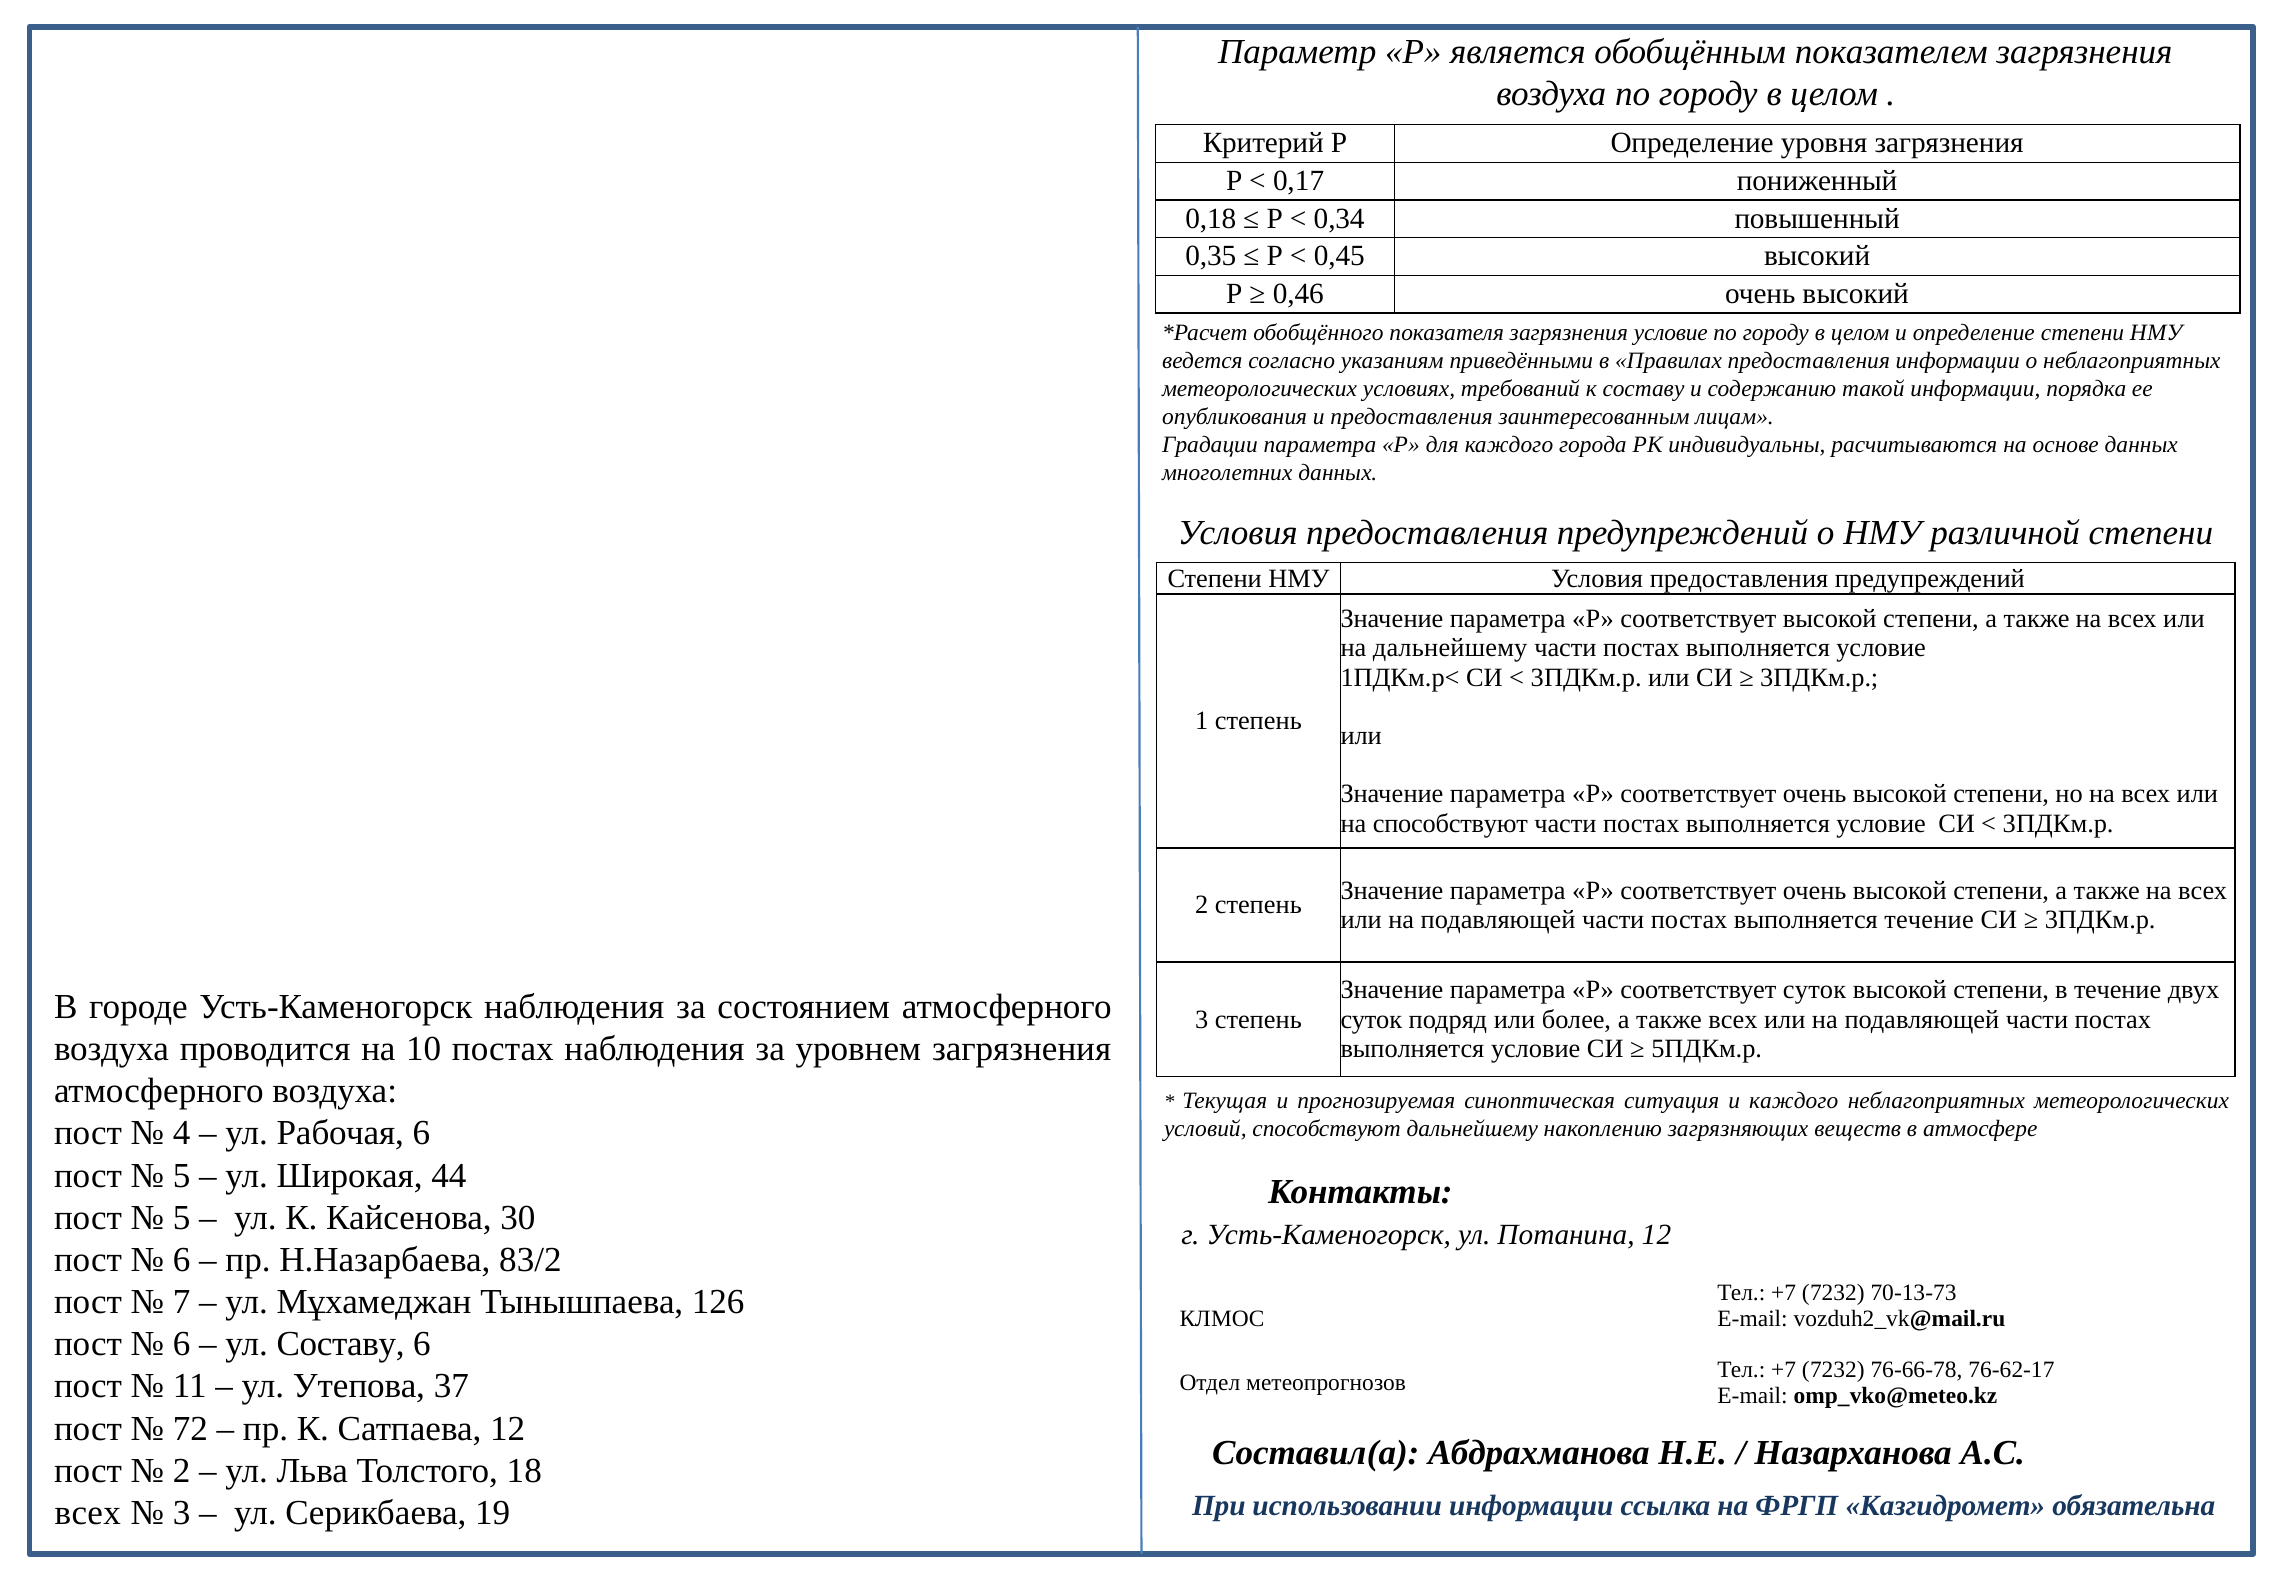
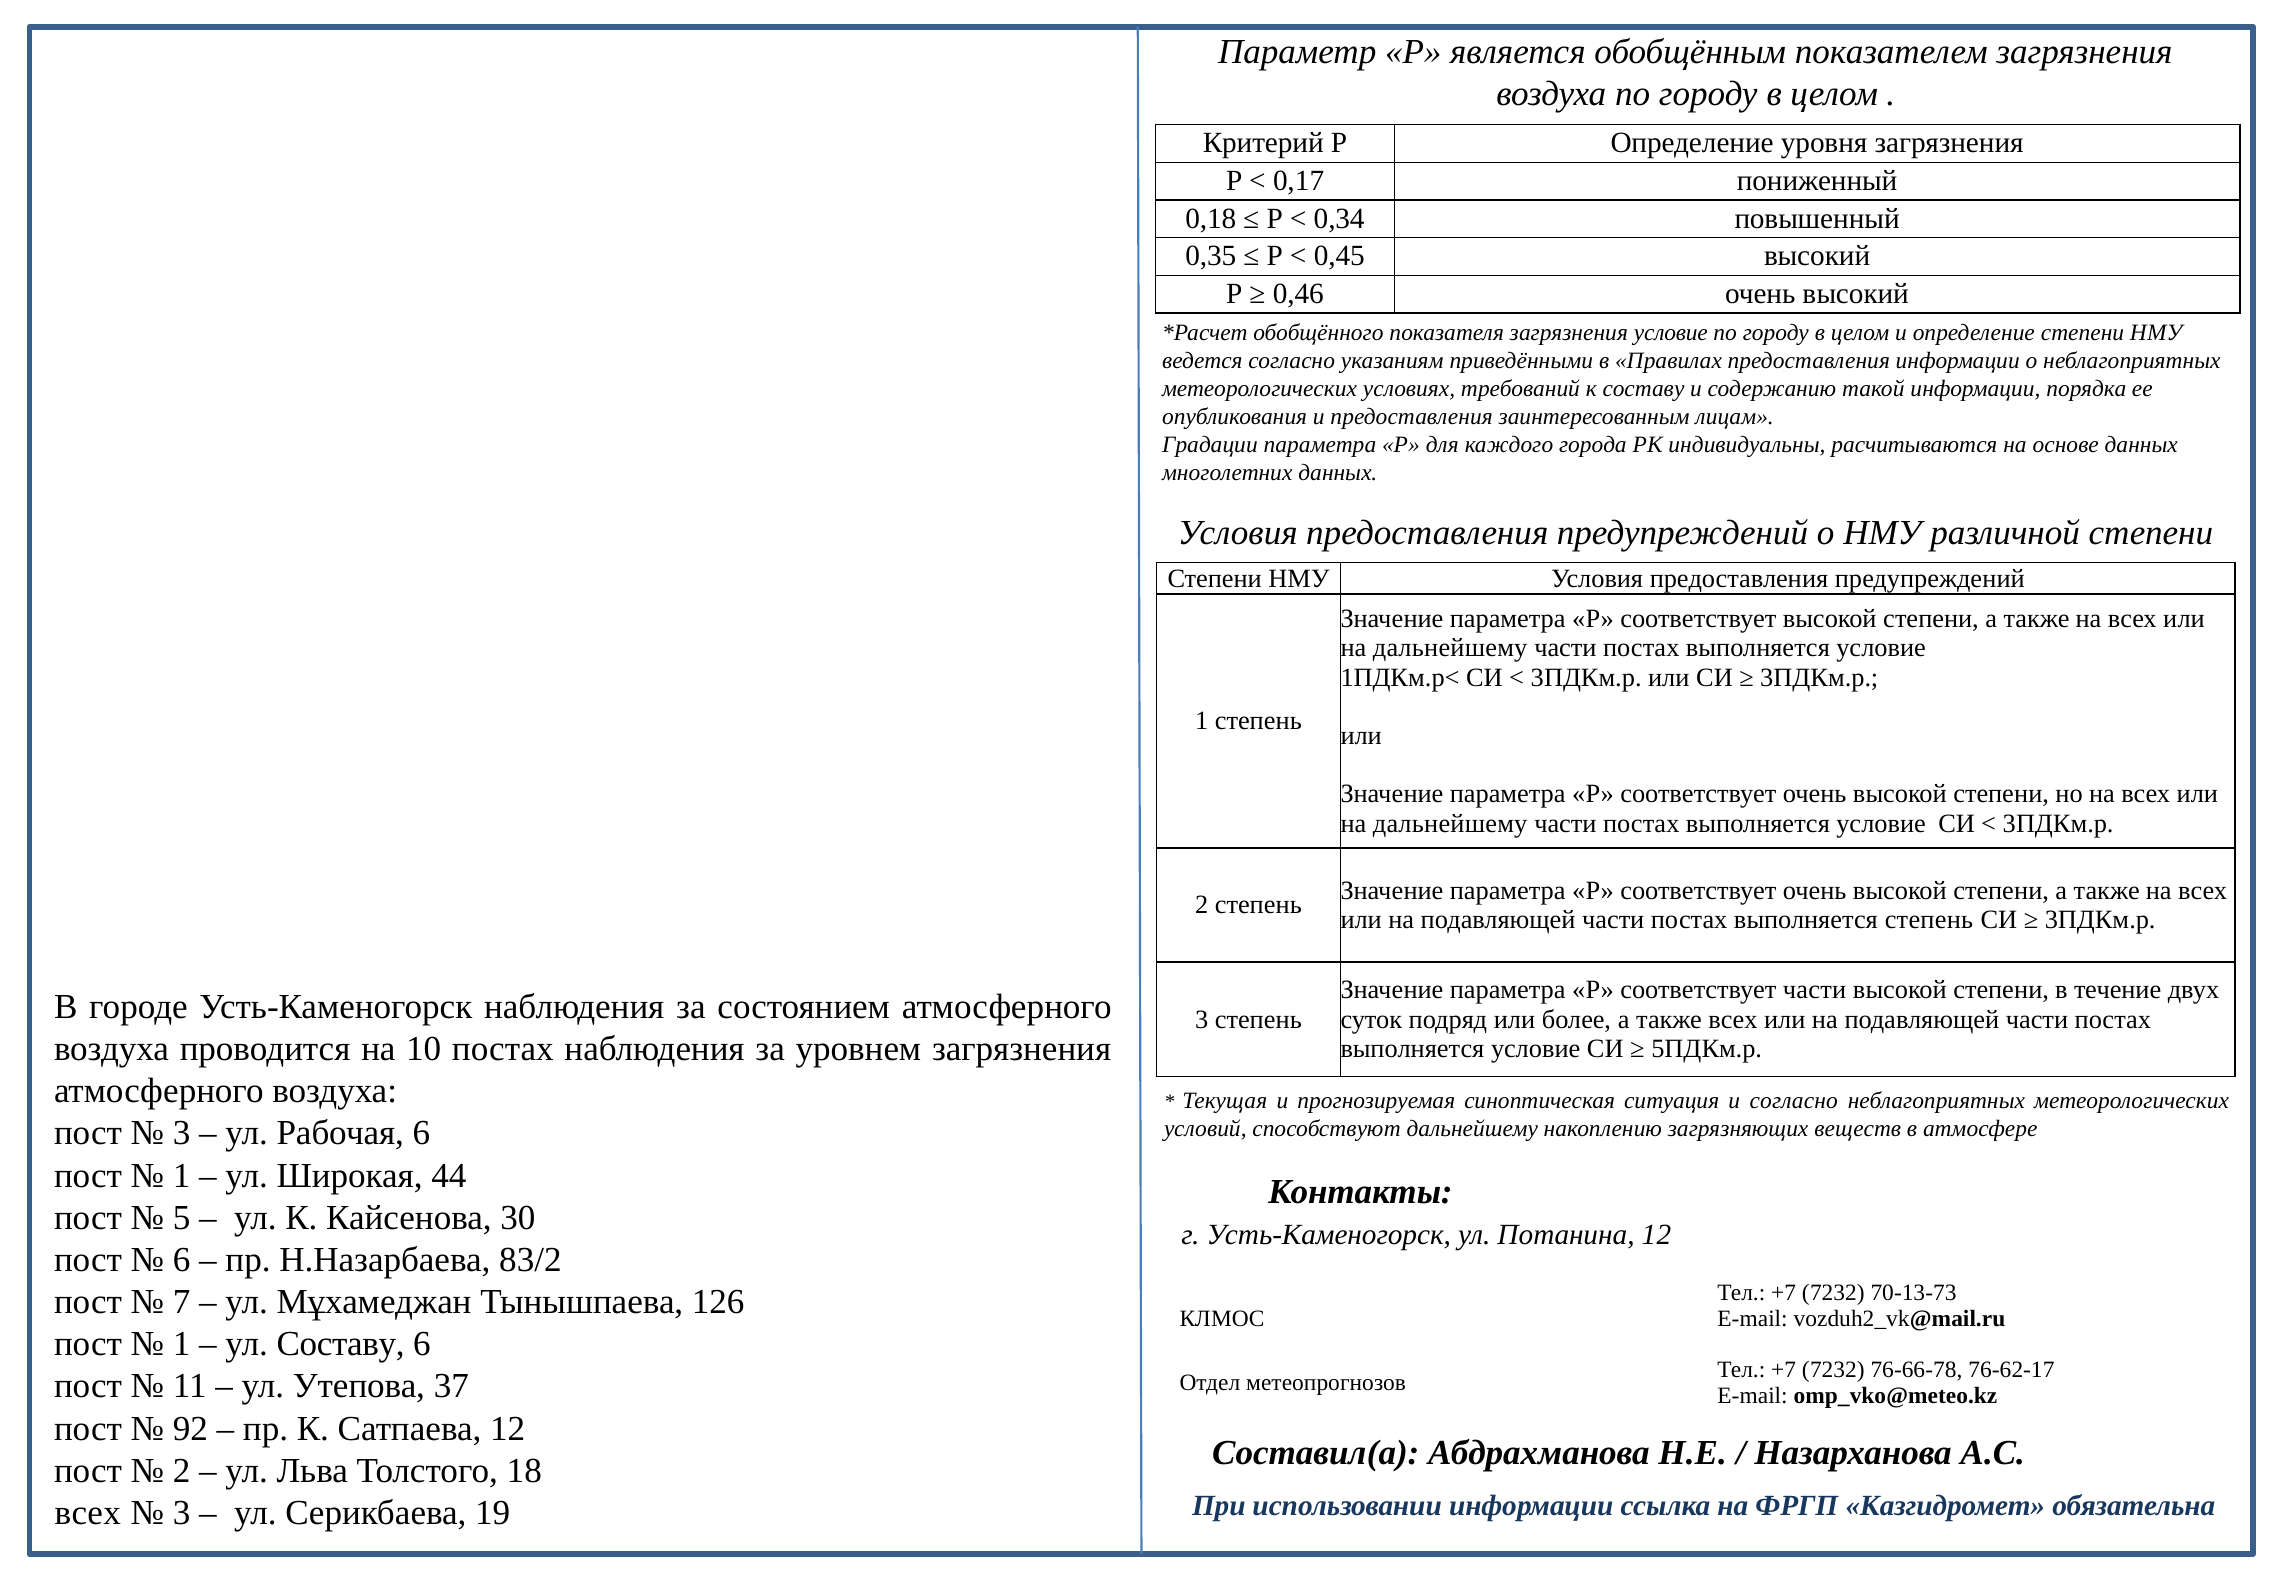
способствуют: способствуют -> дальнейшему (1450, 823)
выполняется течение: течение -> степень (1929, 920)
соответствует суток: суток -> части (1815, 990)
и каждого: каждого -> согласно (1794, 1101)
4: 4 -> 3 (182, 1133)
5: 5 -> 1 (182, 1175)
6: 6 -> 1 (182, 1344)
72: 72 -> 92 (190, 1428)
